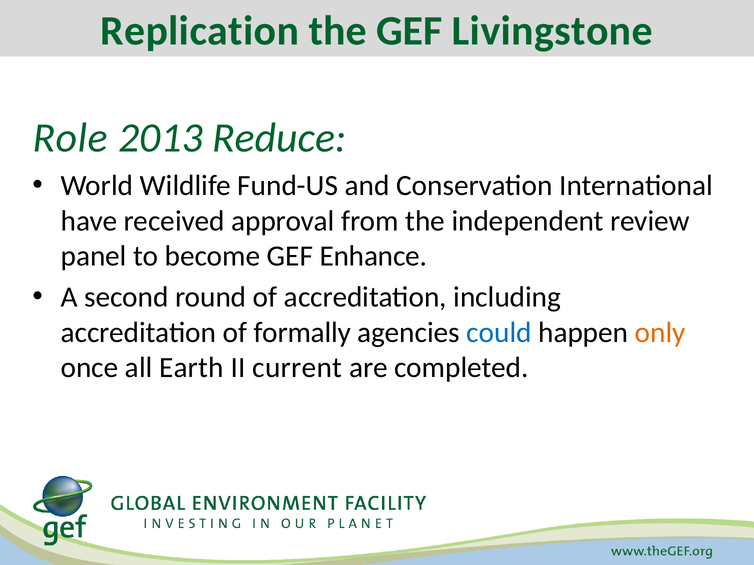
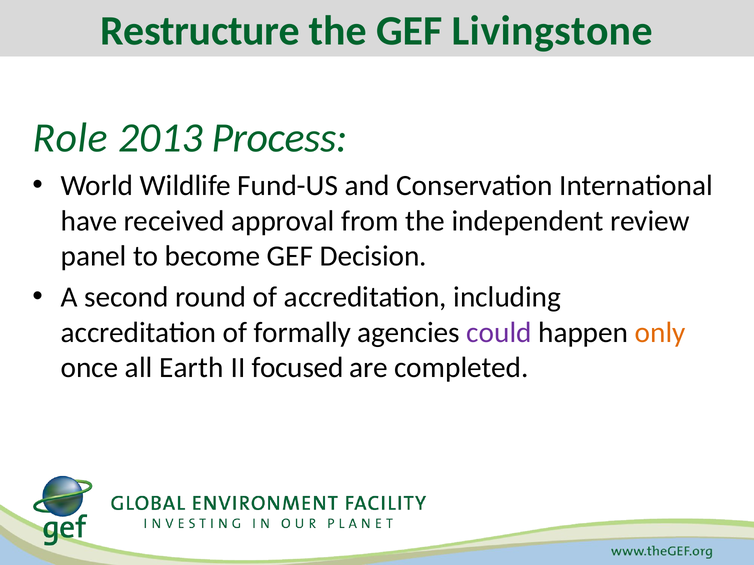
Replication: Replication -> Restructure (200, 31)
Reduce: Reduce -> Process (280, 138)
Enhance: Enhance -> Decision (373, 256)
could colour: blue -> purple (499, 333)
current: current -> focused (298, 368)
